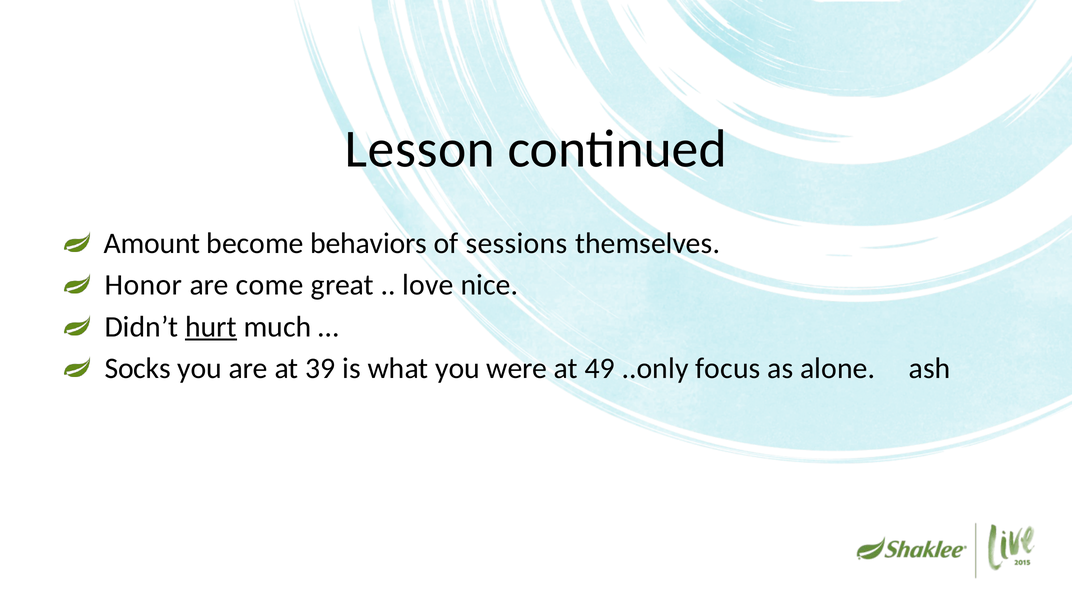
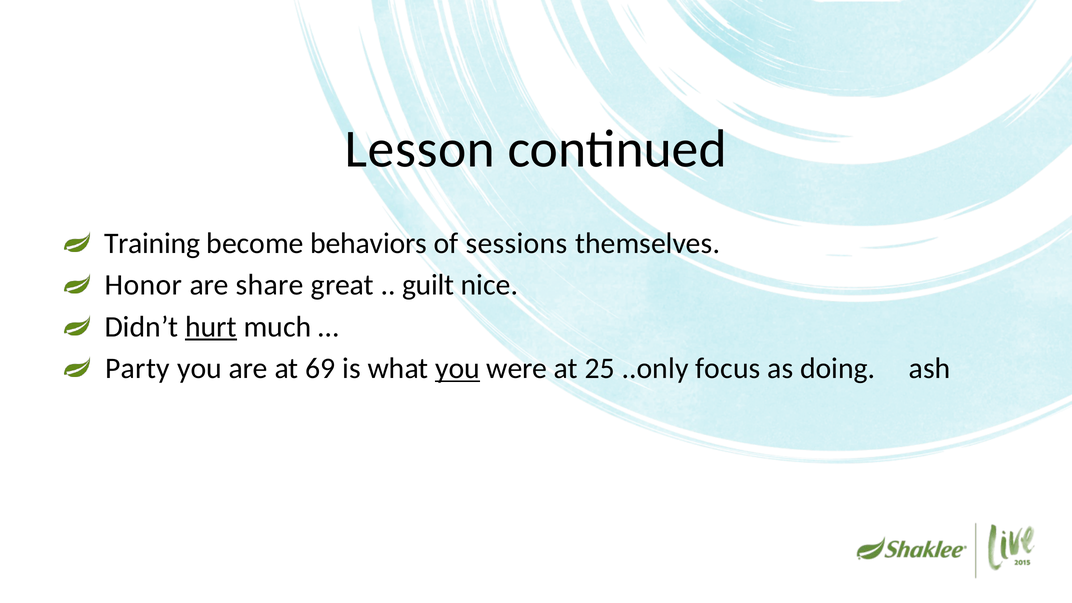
Amount: Amount -> Training (152, 243)
come: come -> share (270, 285)
love: love -> guilt (428, 285)
Socks: Socks -> Party (137, 369)
39: 39 -> 69 (320, 369)
you underline: none -> present (458, 369)
49: 49 -> 25 (600, 369)
alone: alone -> doing (838, 369)
